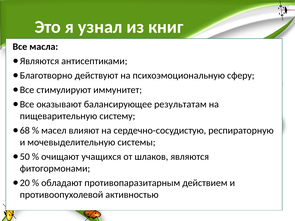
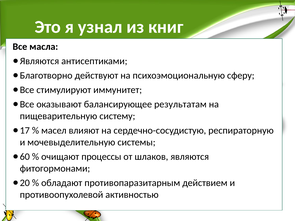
68: 68 -> 17 (25, 131)
50: 50 -> 60 (25, 157)
учащихся: учащихся -> процессы (101, 157)
